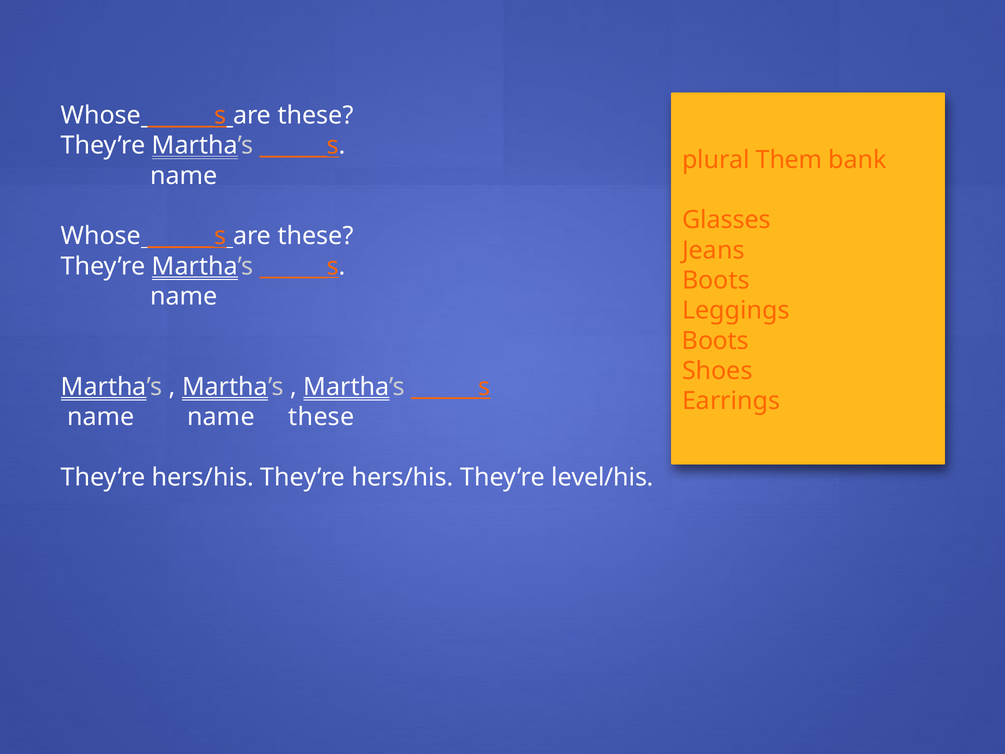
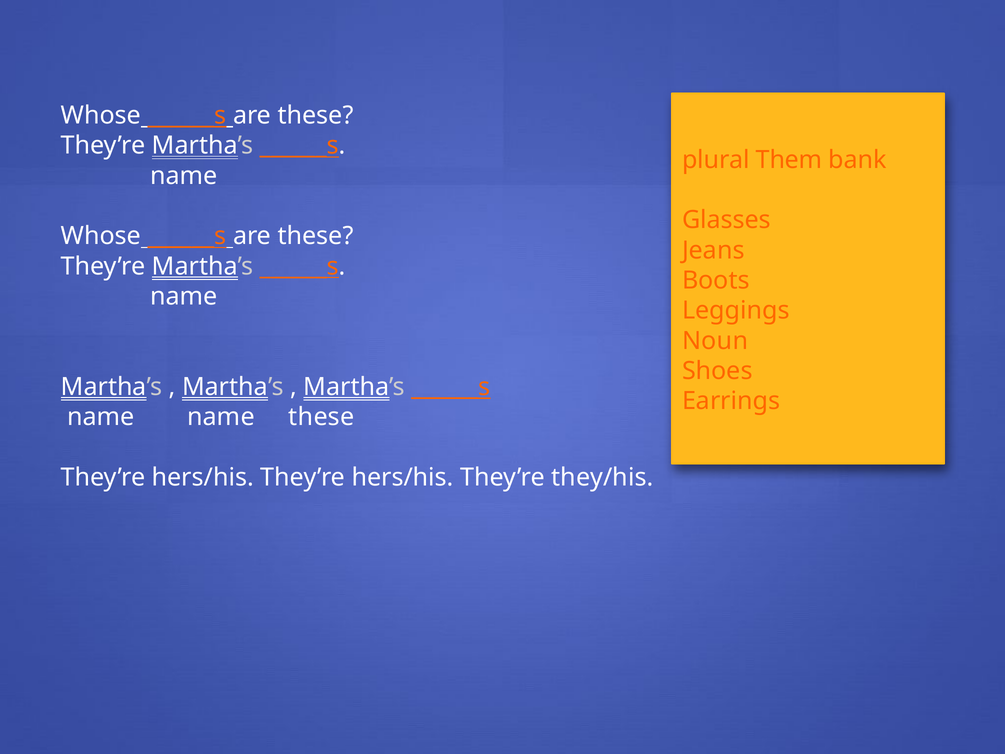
Boots: Boots -> Noun (715, 341)
level/his: level/his -> they/his (602, 477)
